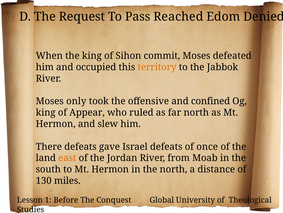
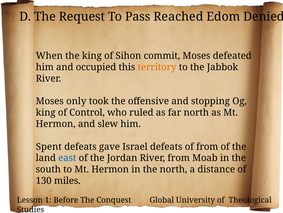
confined: confined -> stopping (210, 101)
Appear: Appear -> Control (87, 112)
There: There -> Spent (49, 146)
of once: once -> from (207, 146)
east colour: orange -> blue (67, 158)
